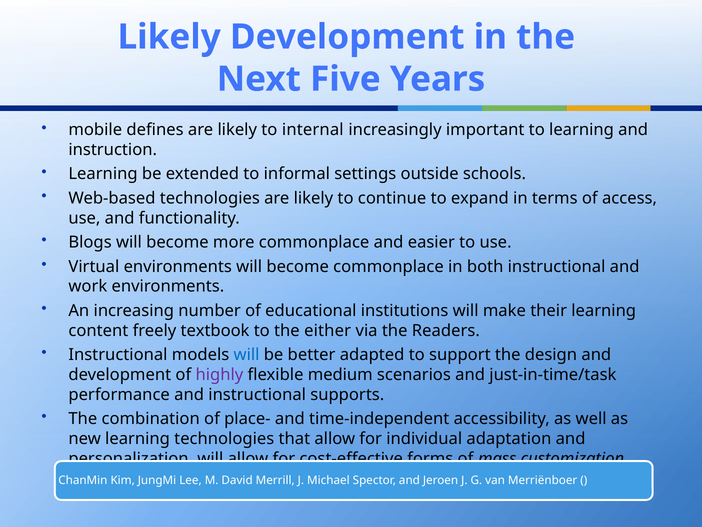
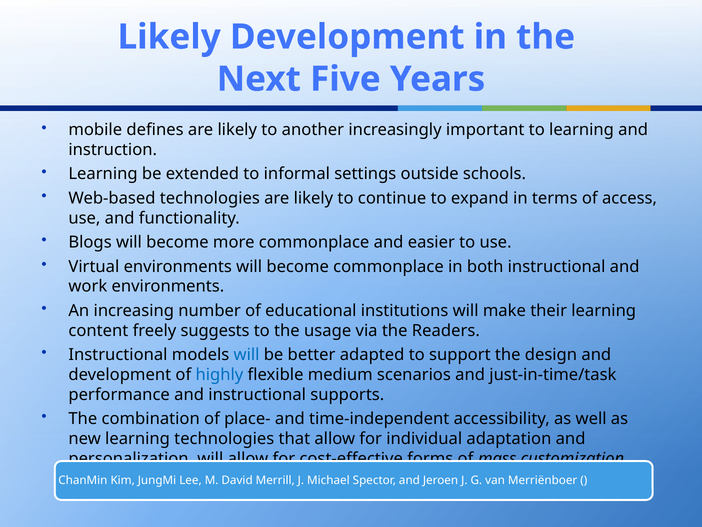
internal: internal -> another (313, 130)
textbook: textbook -> suggests (215, 330)
either: either -> usage (328, 330)
highly colour: purple -> blue (219, 374)
